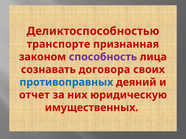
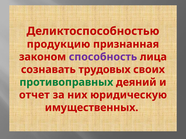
транспорте: транспорте -> продукцию (58, 44)
договора: договора -> трудовых (105, 70)
противоправных colour: blue -> green (66, 83)
